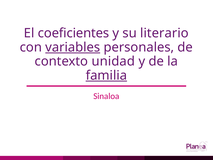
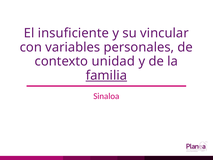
coeficientes: coeficientes -> insuficiente (73, 33)
literario: literario -> vincular (164, 33)
variables underline: present -> none (73, 47)
